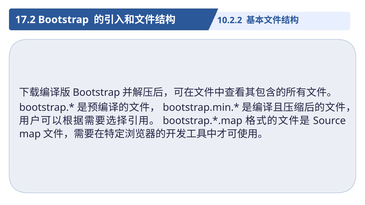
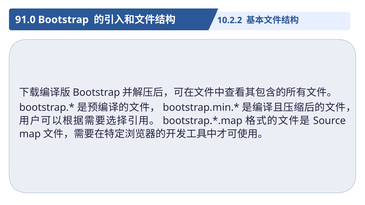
17.2: 17.2 -> 91.0 (25, 20)
